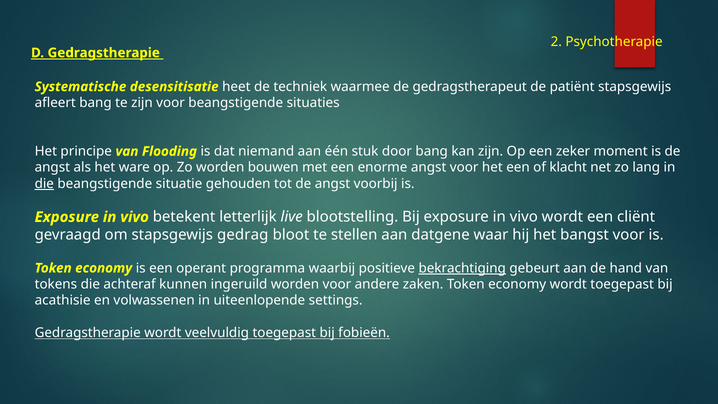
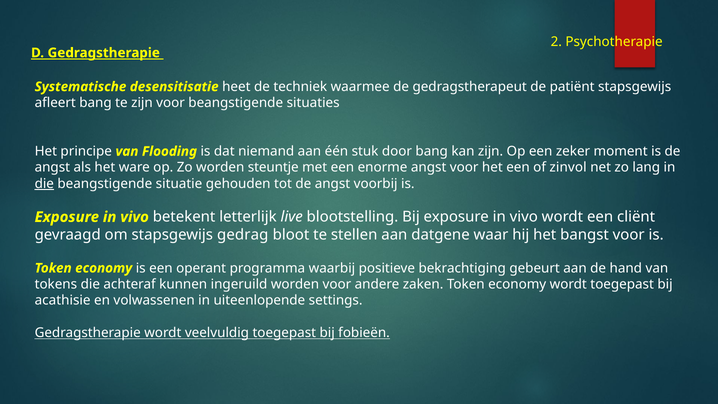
bouwen: bouwen -> steuntje (273, 167)
klacht: klacht -> zinvol (568, 167)
bekrachtiging underline: present -> none (462, 268)
